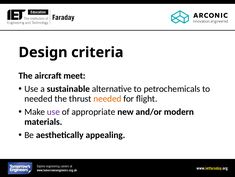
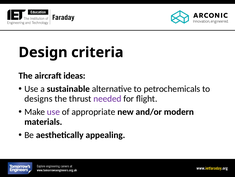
meet: meet -> ideas (74, 75)
needed: needed -> designs (38, 98)
needed colour: orange -> purple (107, 98)
